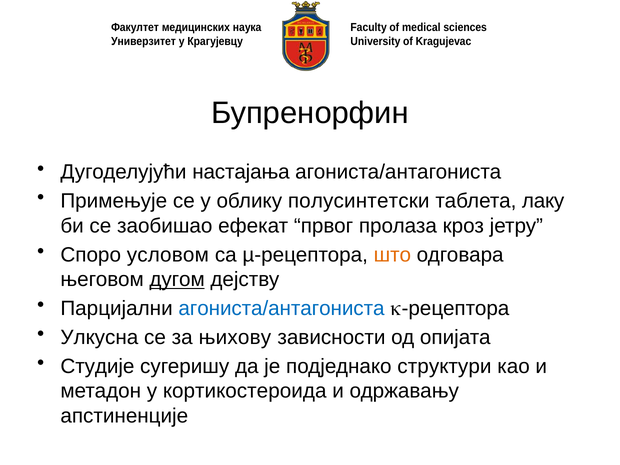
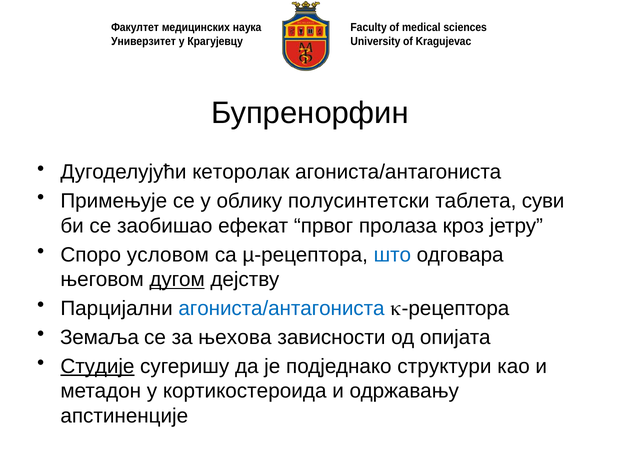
настајања: настајања -> кеторолак (241, 172)
лаку: лаку -> суви (543, 201)
што colour: orange -> blue (392, 255)
Улкусна: Улкусна -> Земаља (100, 337)
њихову: њихову -> њехова (235, 337)
Студије underline: none -> present (97, 366)
